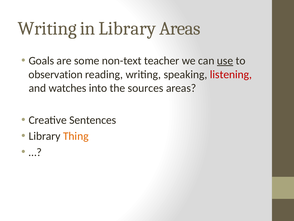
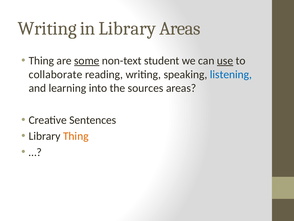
Goals: Goals -> Thing (41, 61)
some underline: none -> present (87, 61)
teacher: teacher -> student (162, 61)
observation: observation -> collaborate (56, 74)
listening colour: red -> blue (231, 74)
watches: watches -> learning (67, 88)
